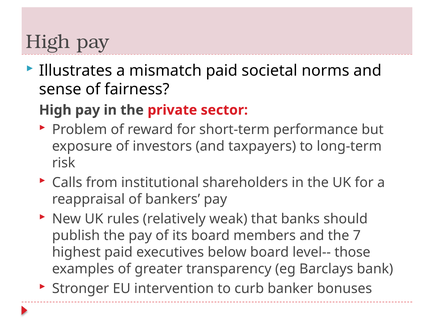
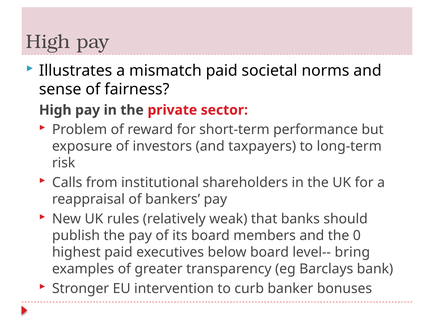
7: 7 -> 0 (357, 235)
those: those -> bring (352, 252)
